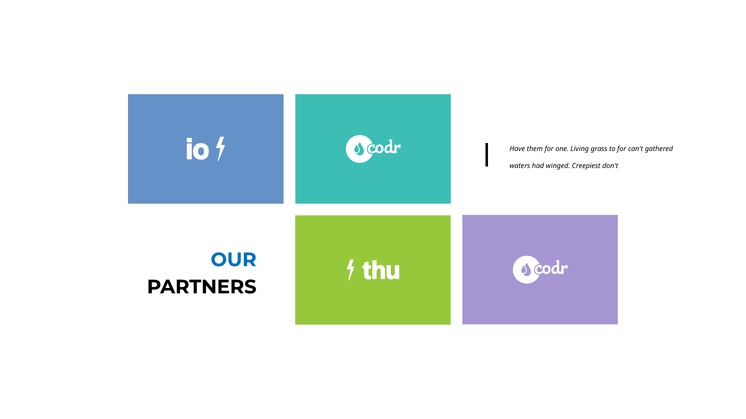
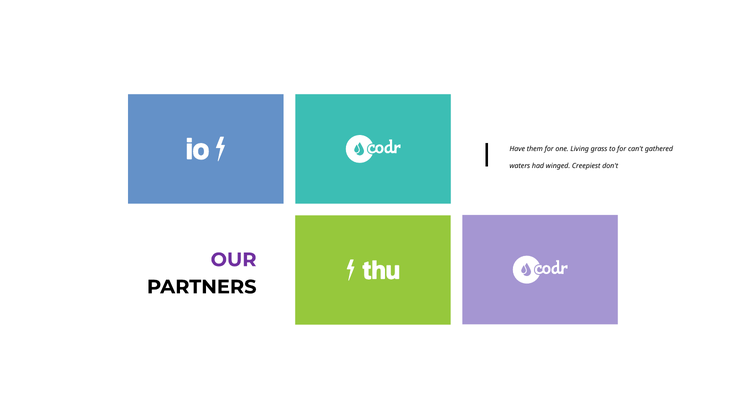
OUR colour: blue -> purple (234, 260)
